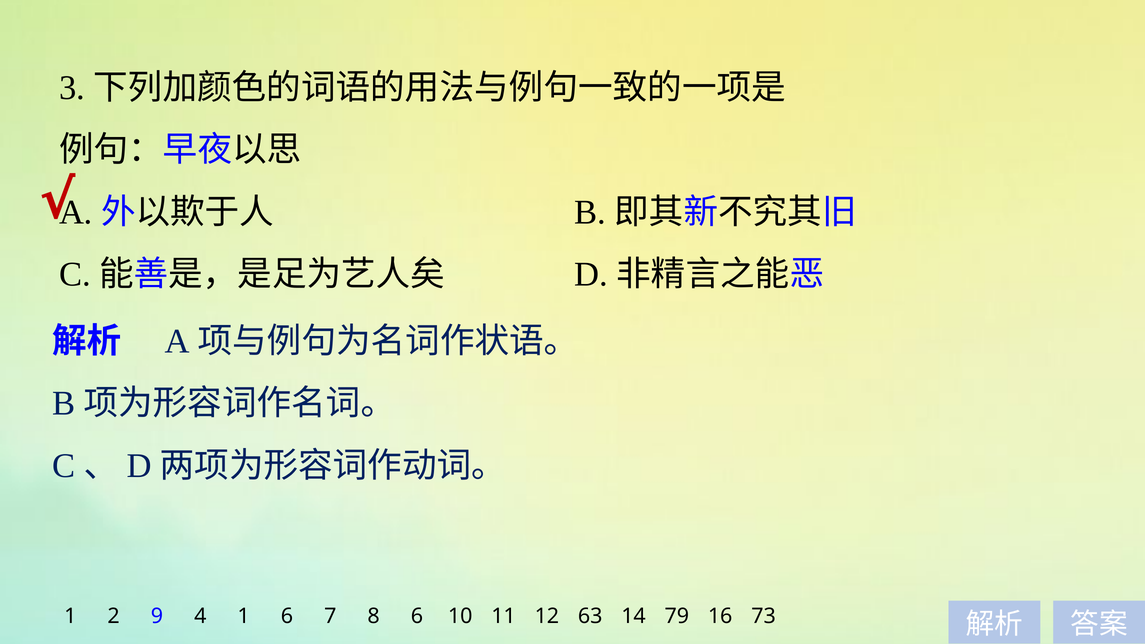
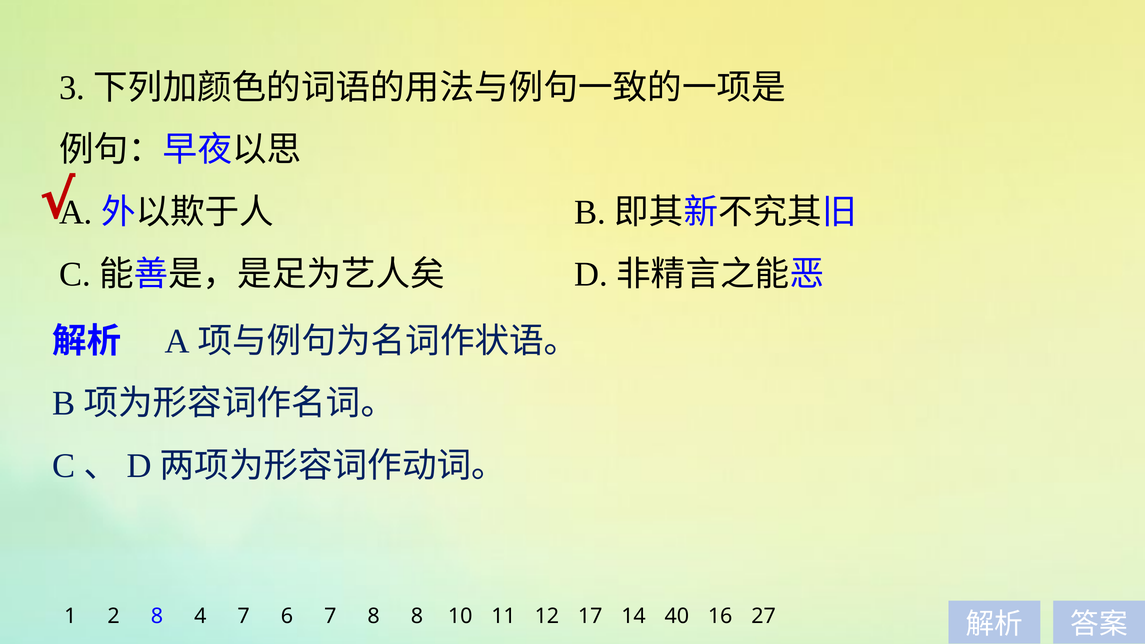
2 9: 9 -> 8 (157, 616)
4 1: 1 -> 7 (244, 616)
8 6: 6 -> 8 (417, 616)
63: 63 -> 17 (590, 616)
79: 79 -> 40 (677, 616)
73: 73 -> 27 (764, 616)
